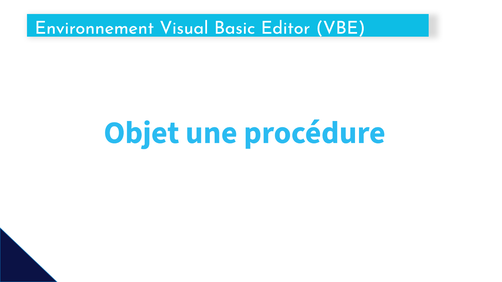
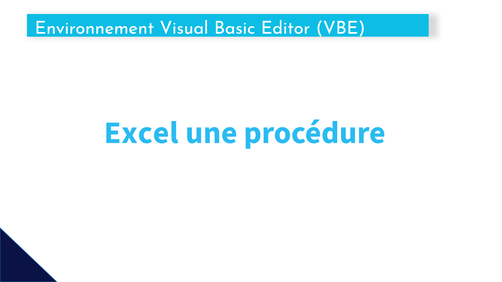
Objet: Objet -> Excel (141, 133)
